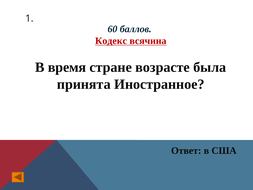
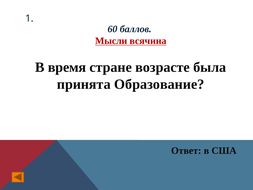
Кодекс: Кодекс -> Мысли (111, 41)
Иностранное: Иностранное -> Образование (159, 84)
